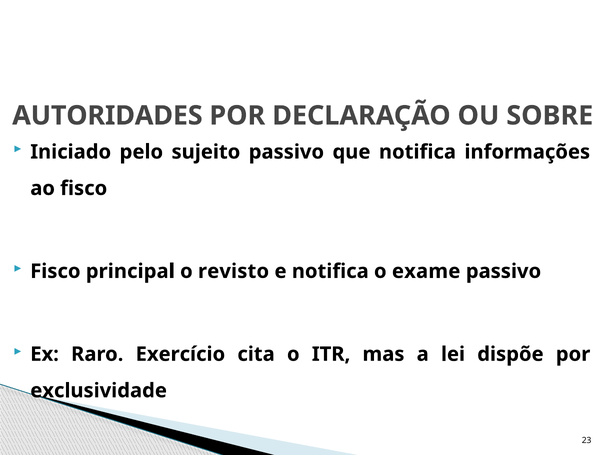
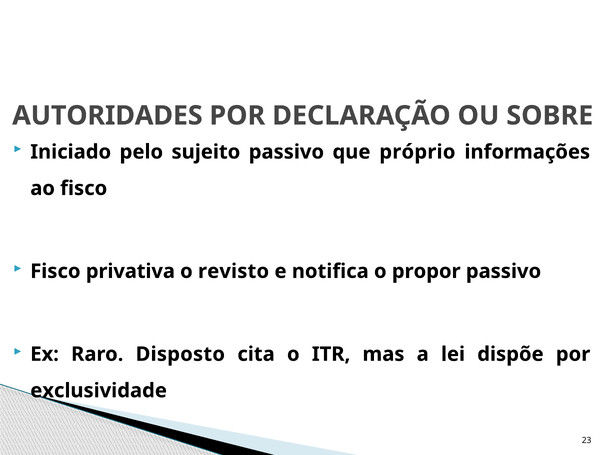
que notifica: notifica -> próprio (417, 152)
principal: principal -> privativa (130, 271)
exame: exame -> propor (426, 271)
Exercício: Exercício -> Disposto (180, 354)
